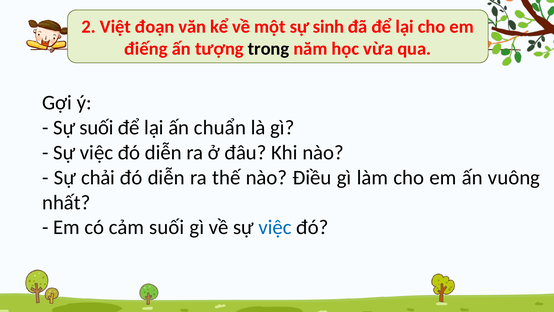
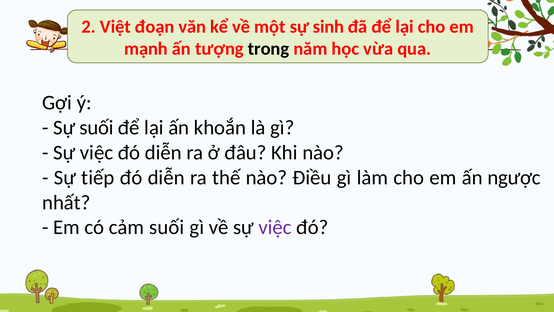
điếng: điếng -> mạnh (146, 49)
chuẩn: chuẩn -> khoắn (220, 127)
chải: chải -> tiếp (98, 177)
vuông: vuông -> ngược (514, 177)
việc colour: blue -> purple (275, 227)
